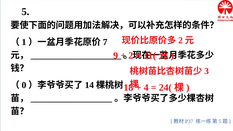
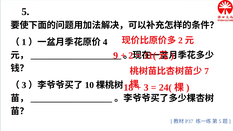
7: 7 -> 4 (105, 42)
3: 3 -> 7 (207, 71)
0: 0 -> 3 (24, 85)
14: 14 -> 10 (89, 85)
4: 4 -> 3 (146, 88)
